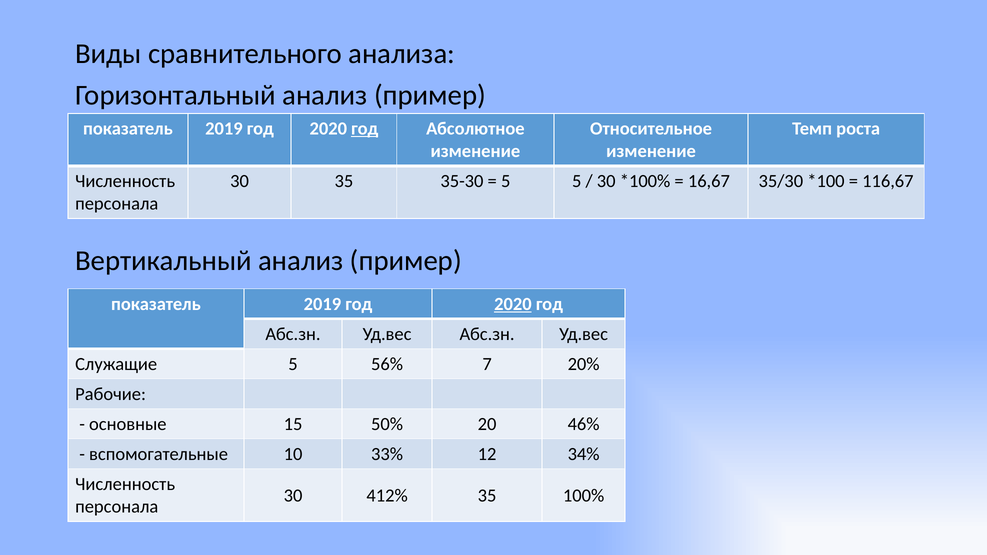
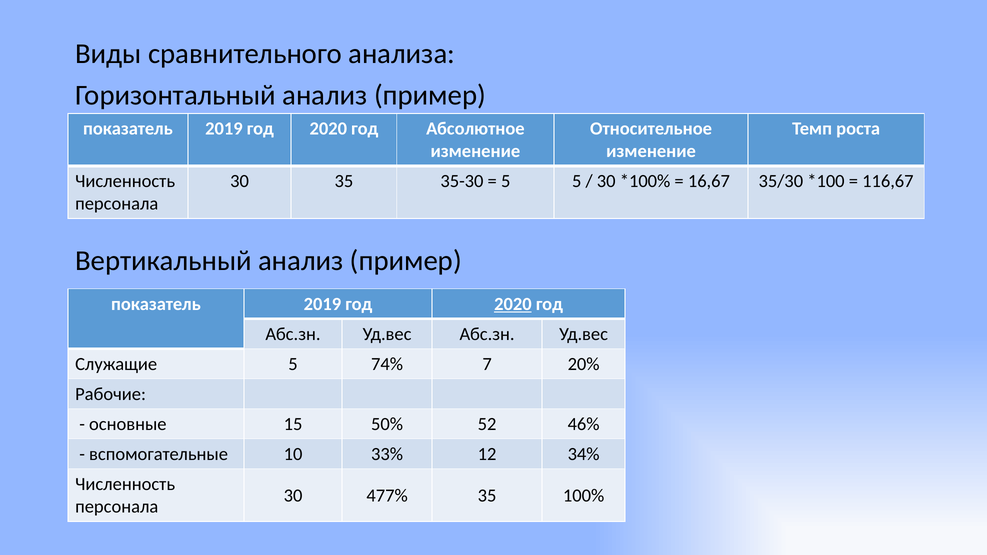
год underline: present -> none (365, 129)
56%: 56% -> 74% (387, 364)
20: 20 -> 52 (487, 425)
412%: 412% -> 477% (387, 496)
